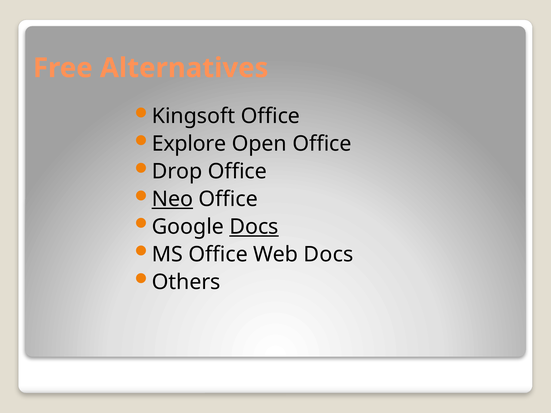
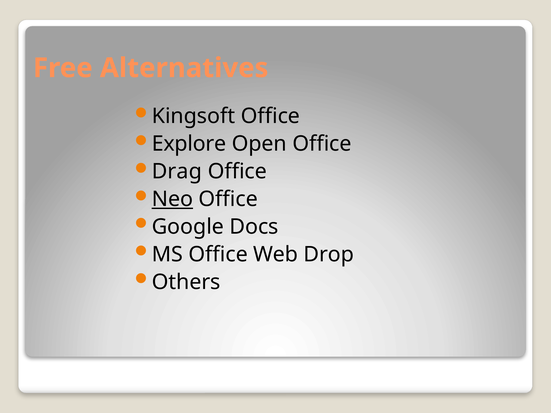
Drop: Drop -> Drag (177, 172)
Docs underline: present -> none (254, 227)
Web Docs: Docs -> Drop (329, 254)
